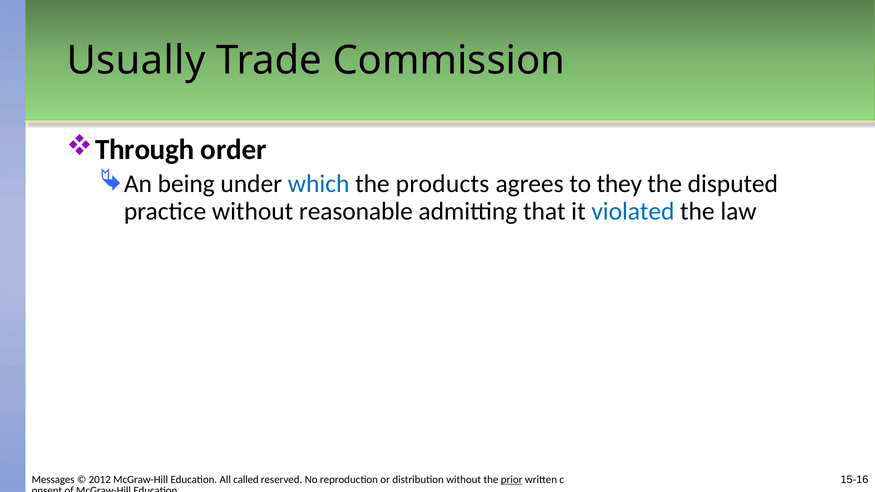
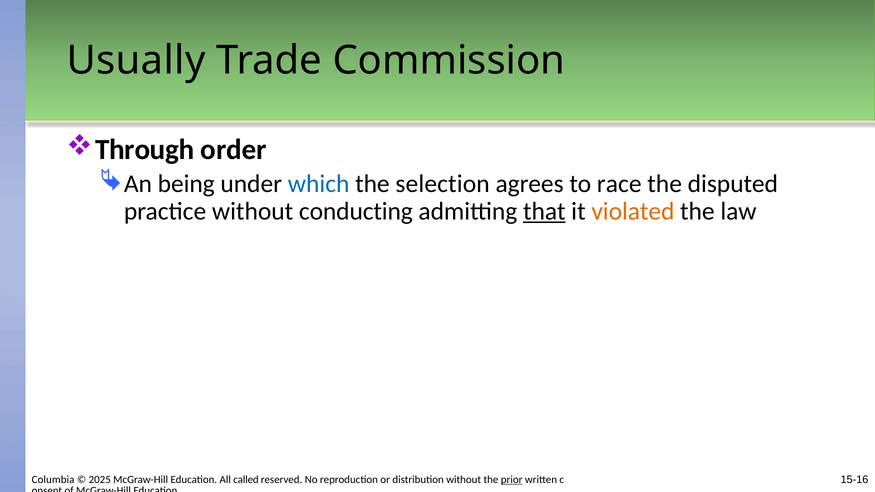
products: products -> selection (443, 184)
they: they -> race (619, 184)
reasonable: reasonable -> conducting (356, 212)
that underline: none -> present (544, 212)
violated colour: blue -> orange (633, 212)
Messages: Messages -> Columbia (53, 480)
2012: 2012 -> 2025 (100, 480)
